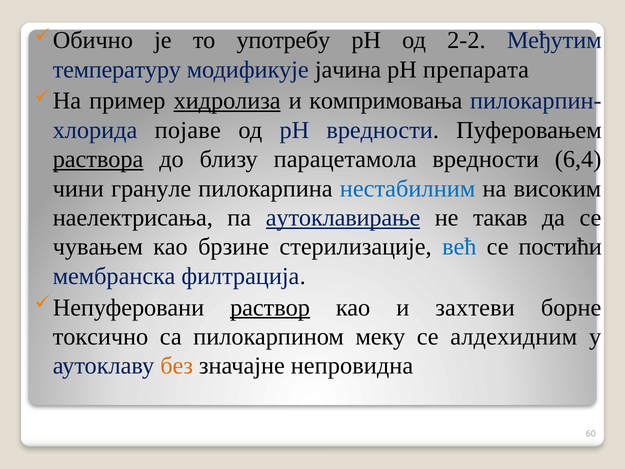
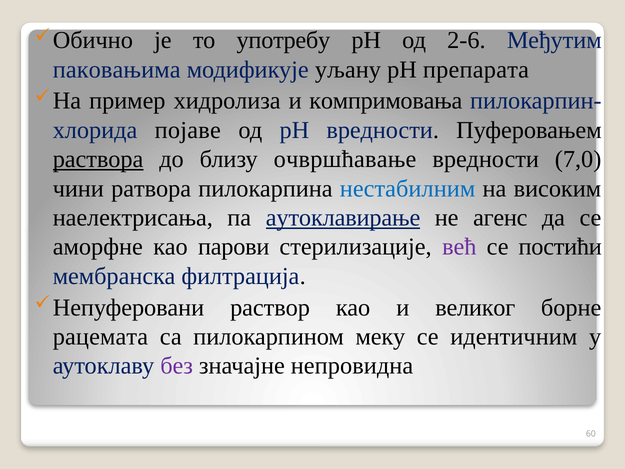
2-2: 2-2 -> 2-6 (466, 40)
температуру: температуру -> паковањима (117, 70)
јачина: јачина -> уљану (348, 70)
хидролиза underline: present -> none (227, 101)
парацетамола: парацетамола -> очвршћавање (345, 159)
6,4: 6,4 -> 7,0 (578, 159)
грануле: грануле -> ратвора (151, 188)
такав: такав -> агенс (500, 218)
чувањем: чувањем -> аморфне (98, 247)
брзине: брзине -> парови (234, 247)
већ colour: blue -> purple (459, 247)
раствор underline: present -> none (270, 307)
захтеви: захтеви -> великог (475, 307)
токсично: токсично -> рацемата (100, 337)
алдехидним: алдехидним -> идентичним (514, 337)
без colour: orange -> purple (177, 366)
